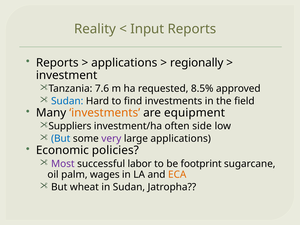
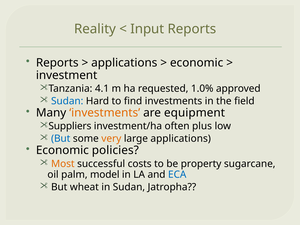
regionally: regionally -> economic (197, 63)
7.6: 7.6 -> 4.1 (102, 89)
8.5%: 8.5% -> 1.0% (202, 89)
side: side -> plus (202, 126)
very colour: purple -> orange (111, 139)
Most colour: purple -> orange (63, 164)
labor: labor -> costs (140, 164)
footprint: footprint -> property (201, 164)
wages: wages -> model (105, 175)
ECA colour: orange -> blue (177, 175)
